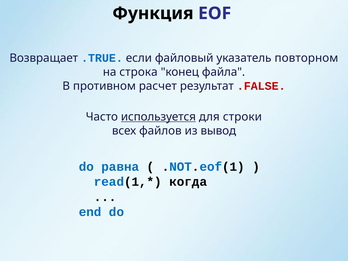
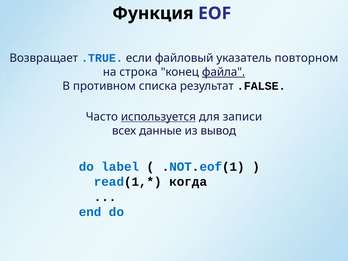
файла underline: none -> present (224, 72)
расчет: расчет -> списка (158, 86)
.FALSE colour: red -> black (261, 86)
строки: строки -> записи (242, 117)
файлов: файлов -> данные (160, 131)
равна: равна -> label (120, 167)
